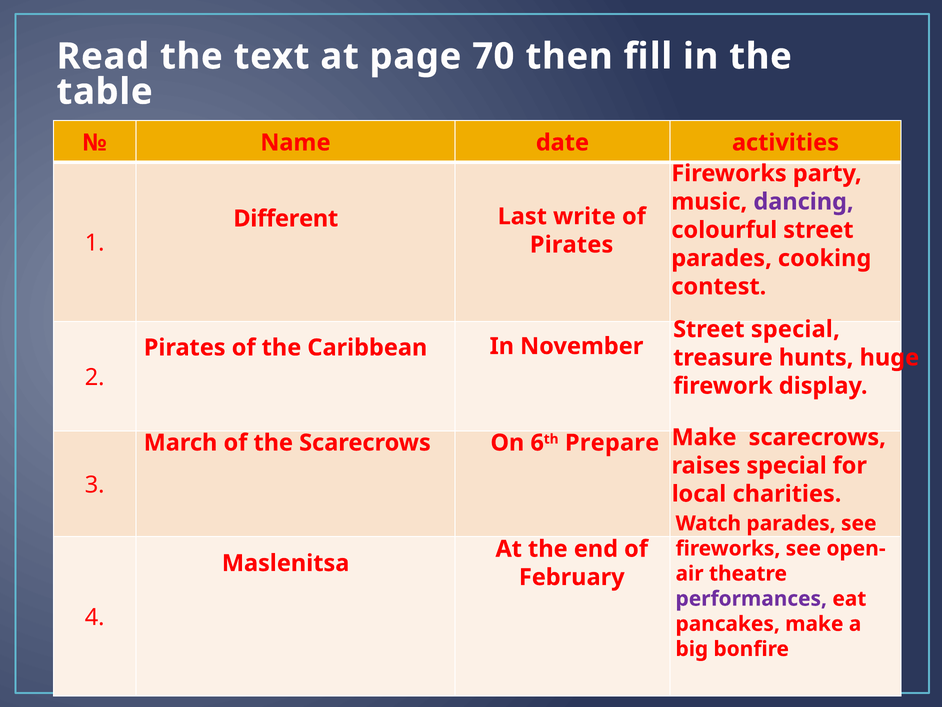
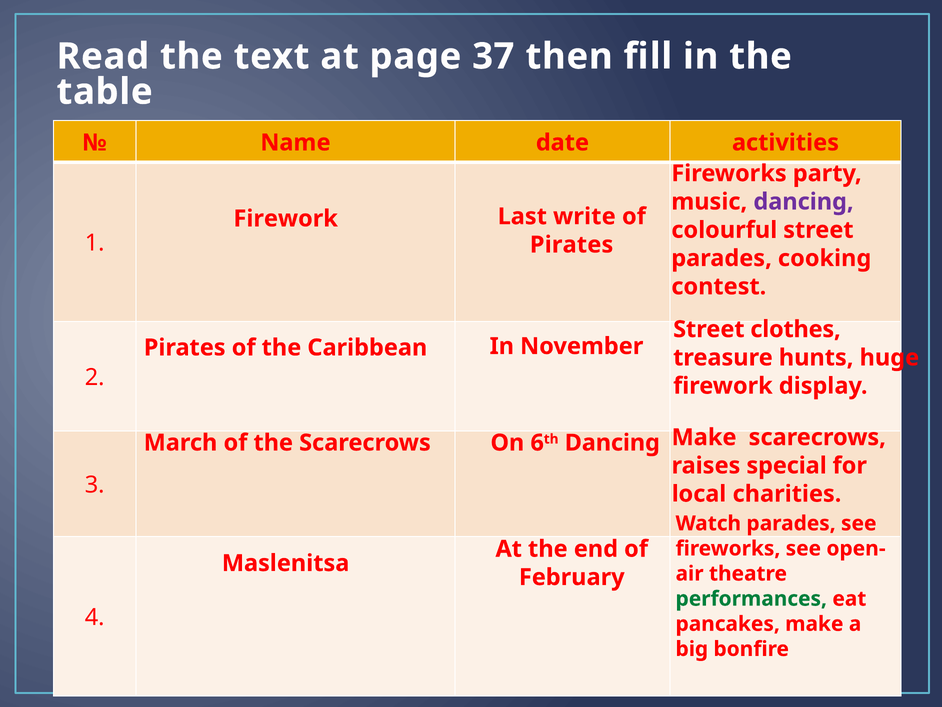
70: 70 -> 37 (493, 56)
Different: Different -> Firework (286, 218)
Street special: special -> clothes (796, 329)
6th Prepare: Prepare -> Dancing (612, 442)
performances colour: purple -> green (751, 598)
